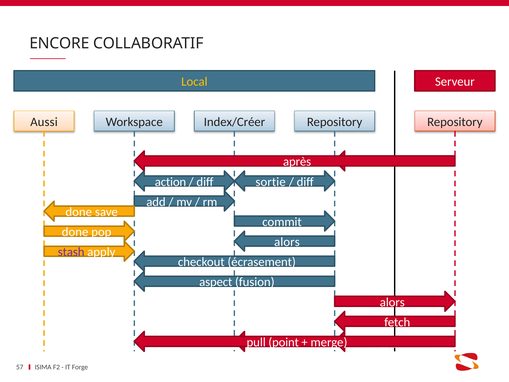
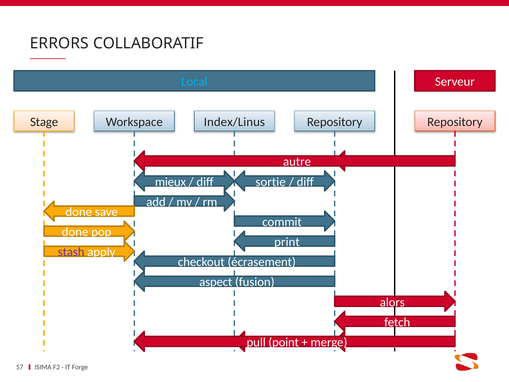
ENCORE: ENCORE -> ERRORS (59, 43)
Local colour: yellow -> light blue (194, 82)
Aussi: Aussi -> Stage (44, 122)
Index/Créer: Index/Créer -> Index/Linus (234, 122)
après: après -> autre (297, 162)
action: action -> mieux (170, 182)
alors: alors -> print (287, 242)
